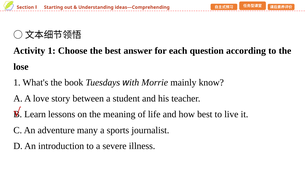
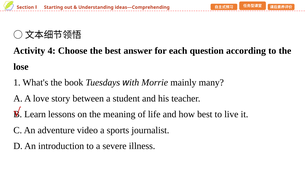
Activity 1: 1 -> 4 (52, 51)
know: know -> many (211, 82)
many: many -> video (87, 130)
